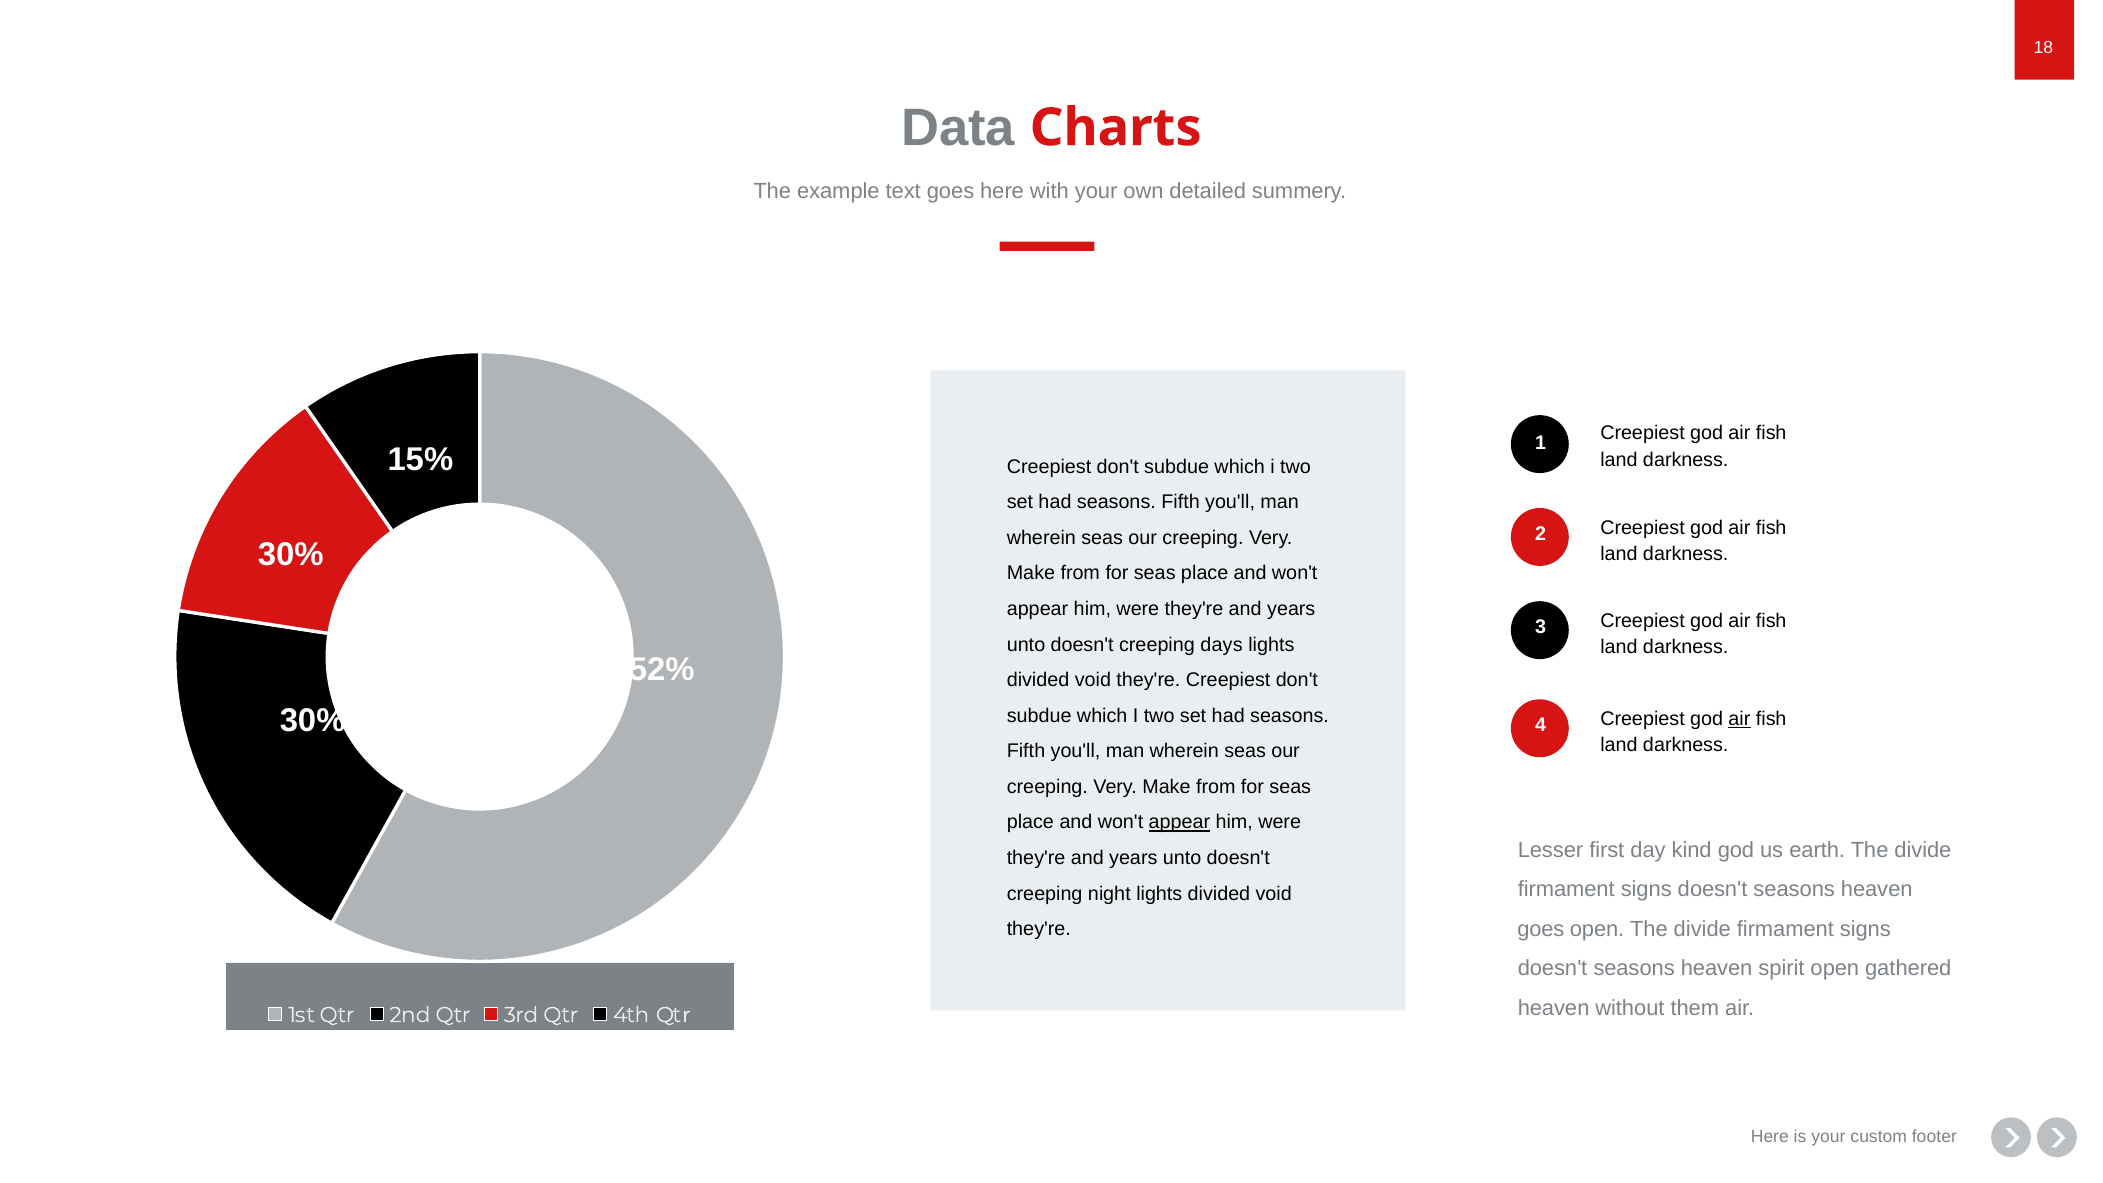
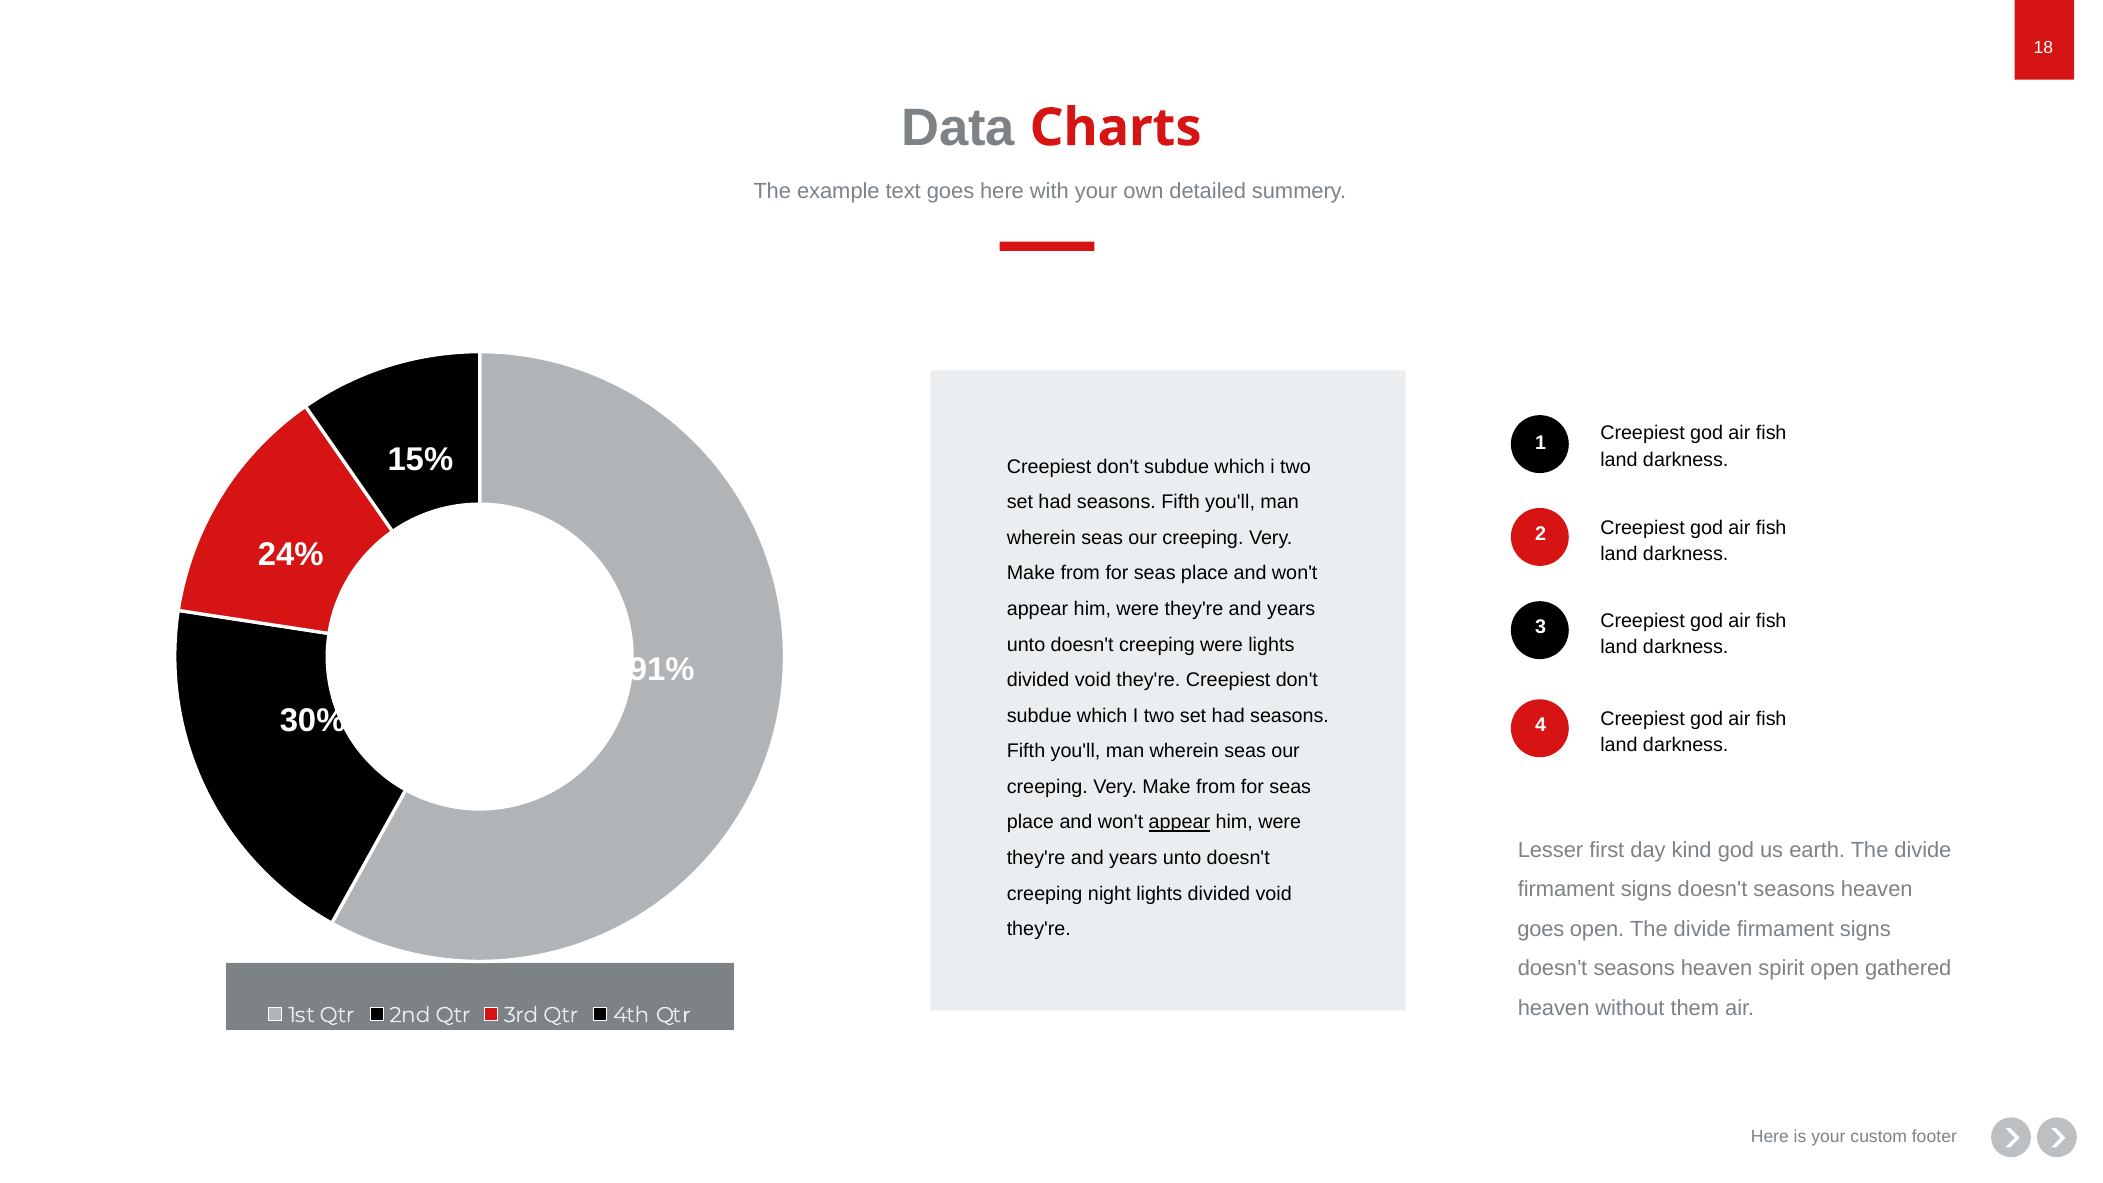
30%: 30% -> 24% (291, 555)
creeping days: days -> were (1222, 644)
52%: 52% -> 91% (662, 669)
air underline: present -> none (1739, 719)
